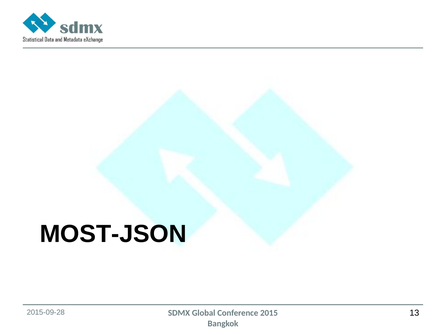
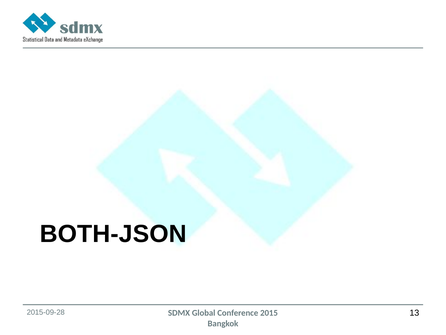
MOST-JSON: MOST-JSON -> BOTH-JSON (113, 234)
